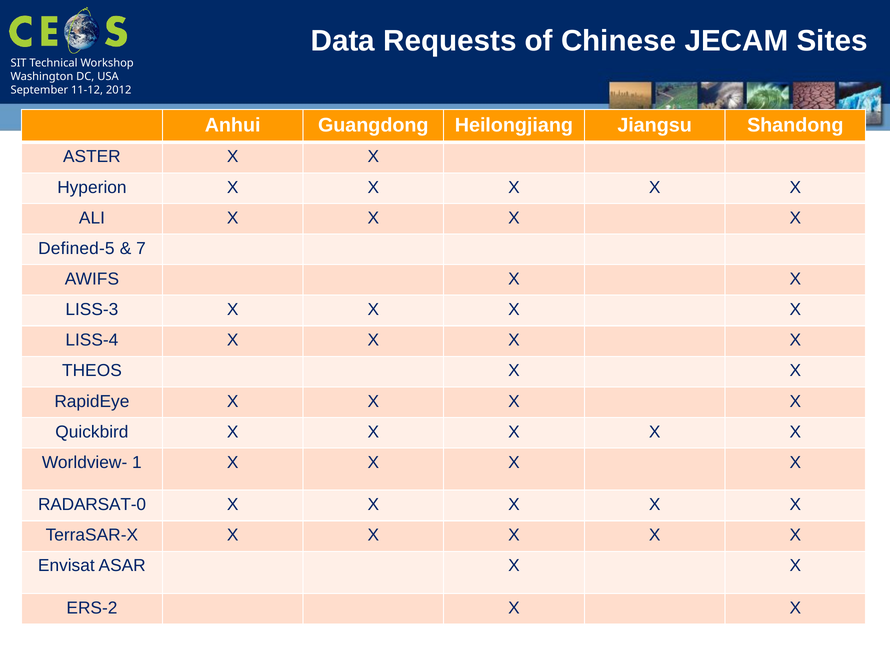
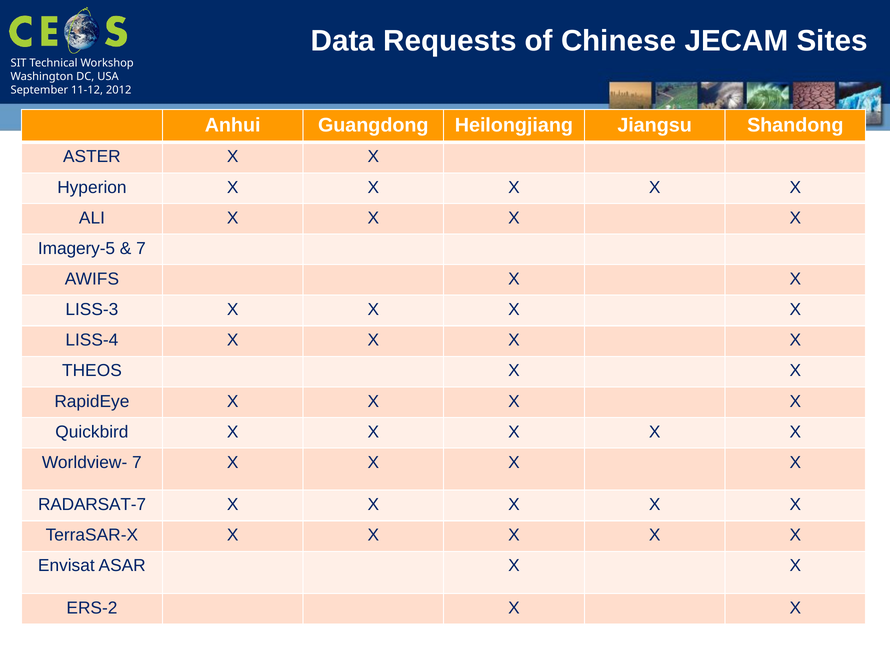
Defined-5: Defined-5 -> Imagery-5 (77, 248)
Worldview- 1: 1 -> 7 (137, 462)
RADARSAT-0: RADARSAT-0 -> RADARSAT-7 (92, 504)
